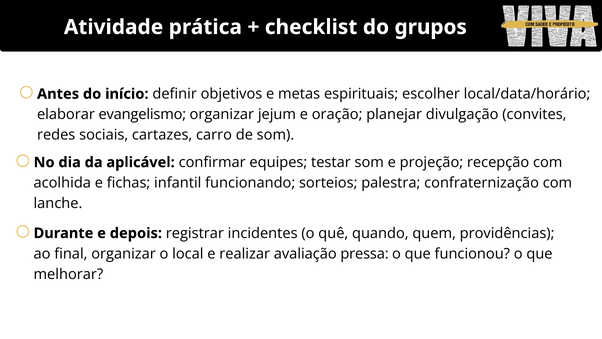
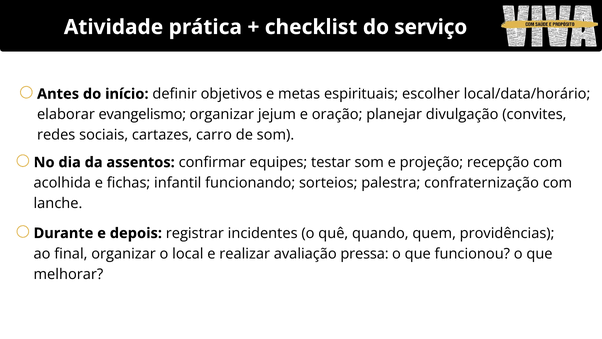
grupos: grupos -> serviço (431, 27)
aplicável: aplicável -> assentos (141, 162)
